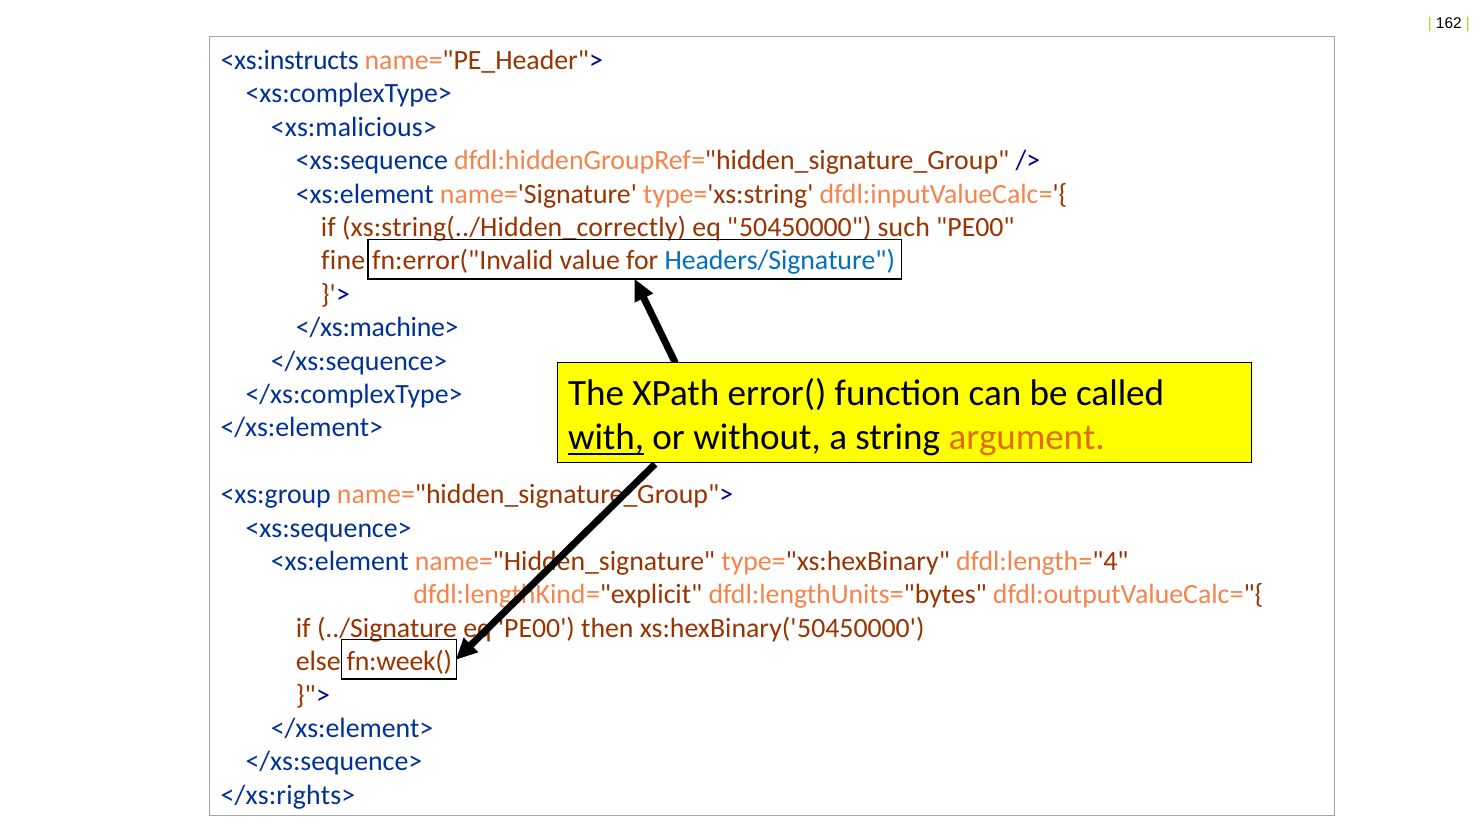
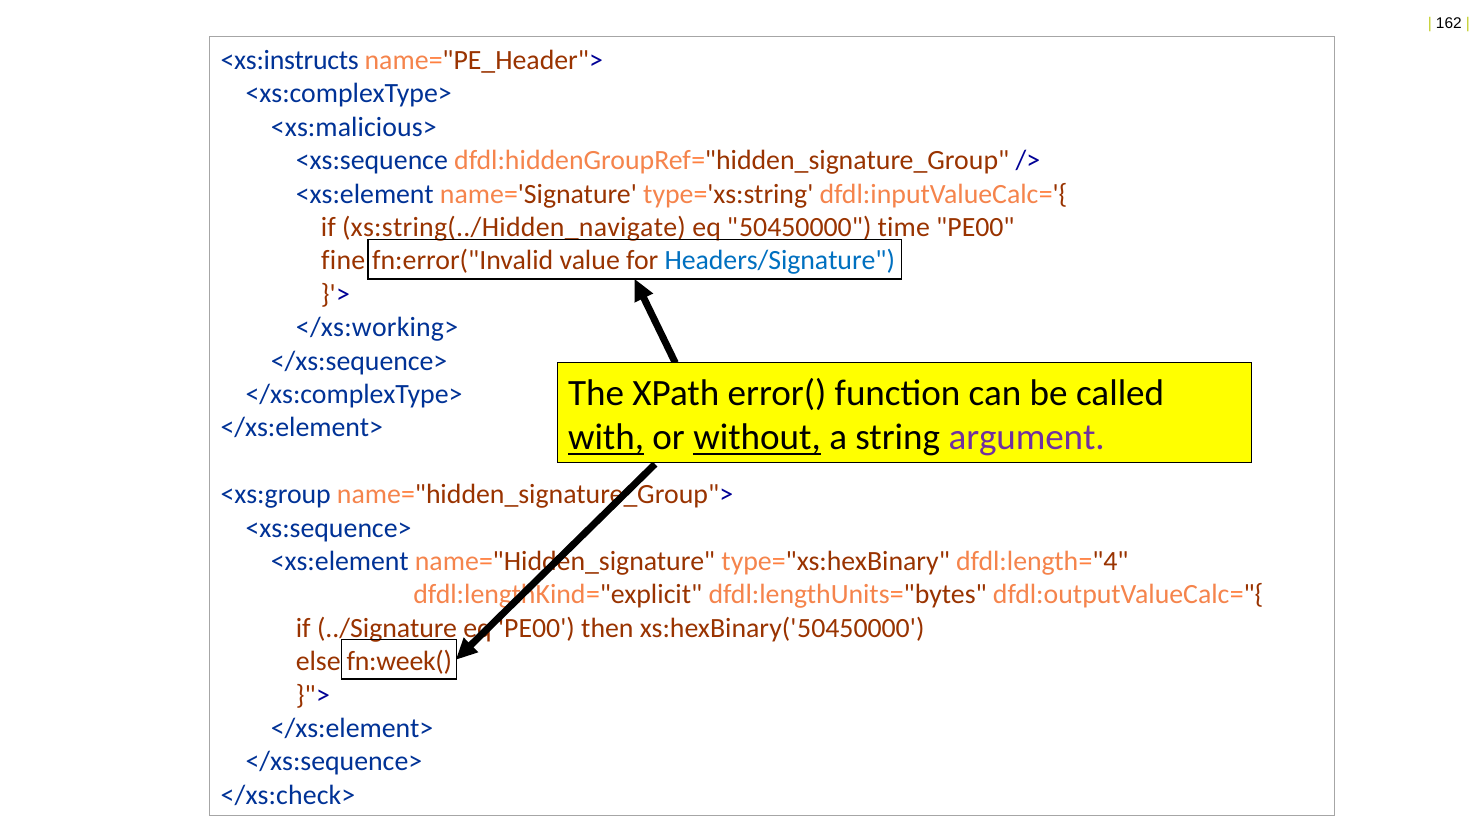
xs:string(../Hidden_correctly: xs:string(../Hidden_correctly -> xs:string(../Hidden_navigate (514, 227)
such: such -> time (904, 227)
</xs:machine>: </xs:machine> -> </xs:working> (377, 327)
without underline: none -> present (757, 438)
argument colour: orange -> purple (1027, 438)
</xs:rights>: </xs:rights> -> </xs:check> (288, 795)
